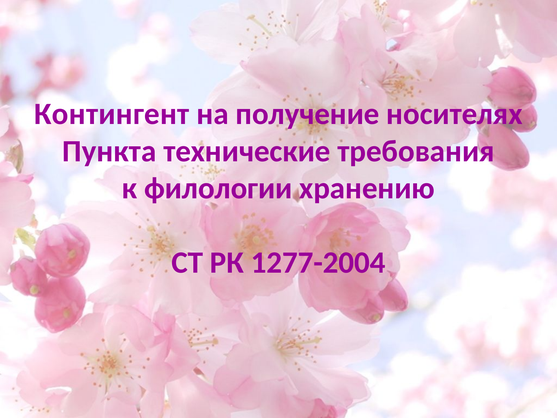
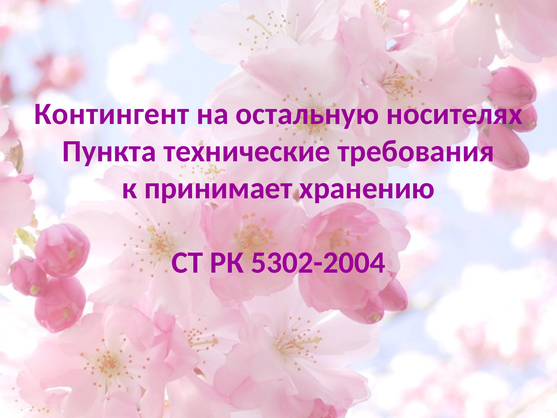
получение: получение -> остальную (307, 114)
филологии: филологии -> принимает (218, 188)
1277-2004: 1277-2004 -> 5302-2004 (318, 262)
